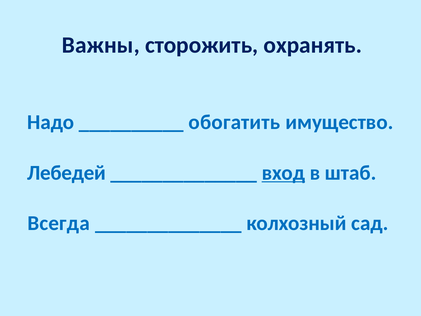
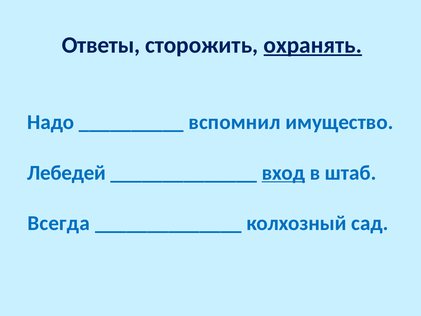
Важны: Важны -> Ответы (101, 45)
охранять underline: none -> present (313, 45)
обогатить: обогатить -> вспомнил (235, 122)
